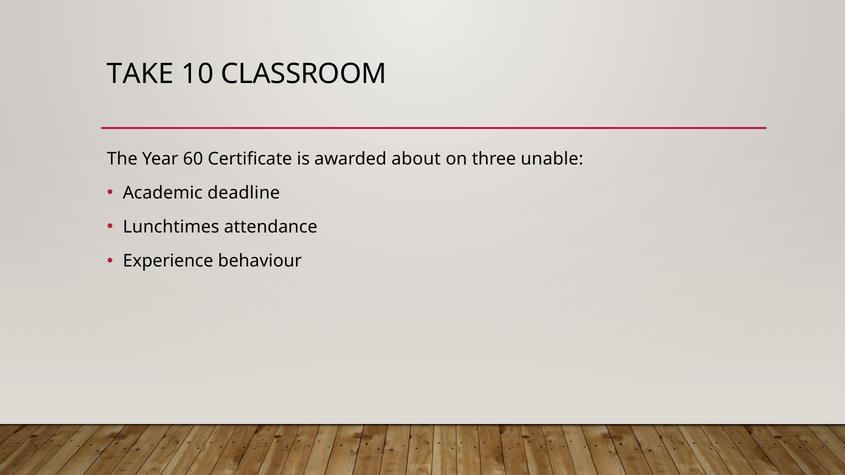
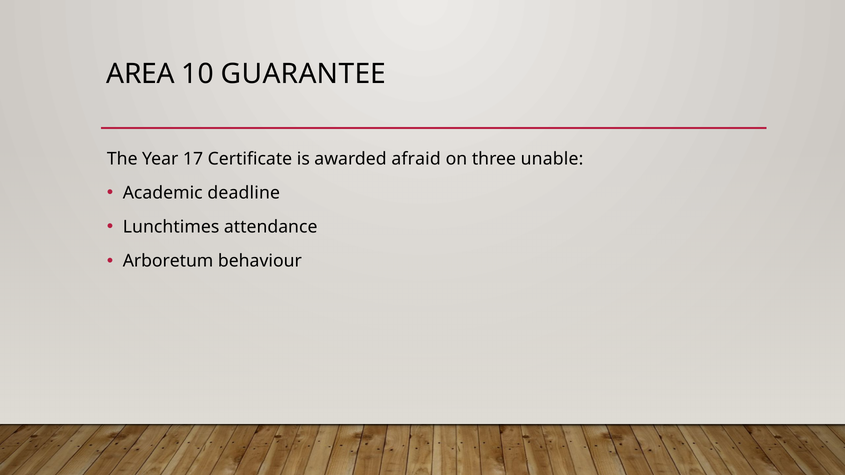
TAKE: TAKE -> AREA (141, 74)
CLASSROOM: CLASSROOM -> GUARANTEE (304, 74)
60: 60 -> 17 (193, 159)
about: about -> afraid (416, 159)
Experience: Experience -> Arboretum (168, 261)
